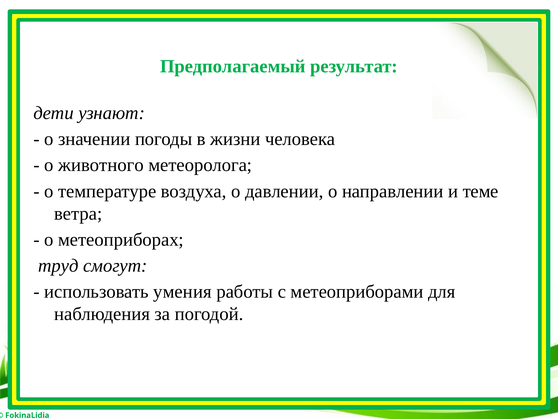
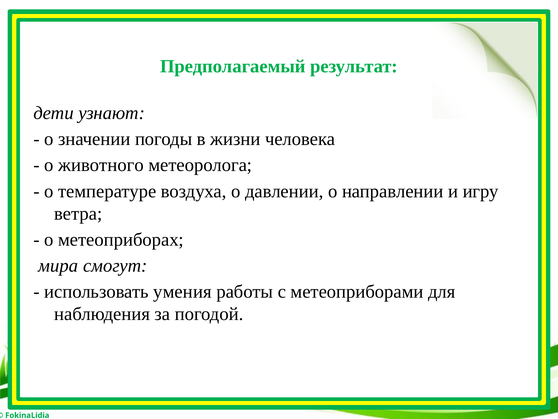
теме: теме -> игру (481, 191)
труд: труд -> мира (58, 265)
